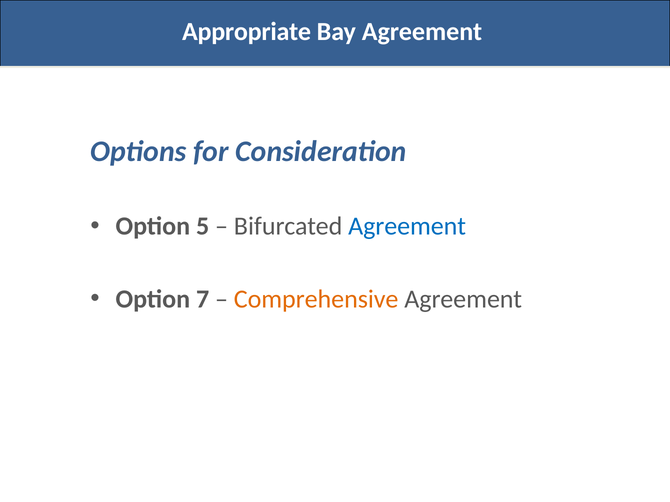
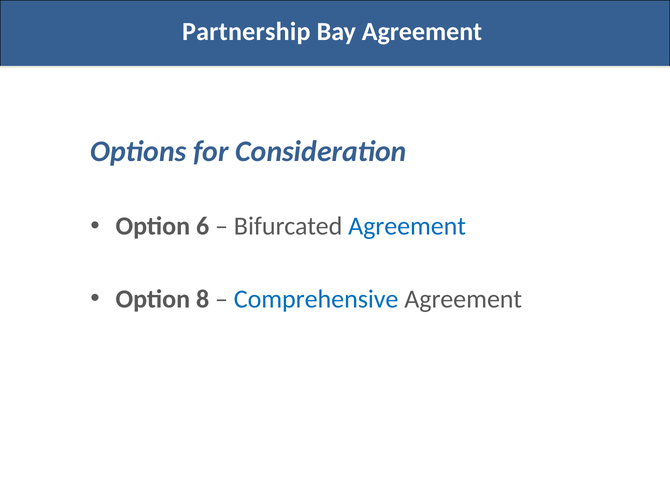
Appropriate: Appropriate -> Partnership (246, 32)
5: 5 -> 6 (203, 227)
7: 7 -> 8 (203, 299)
Comprehensive colour: orange -> blue (316, 299)
